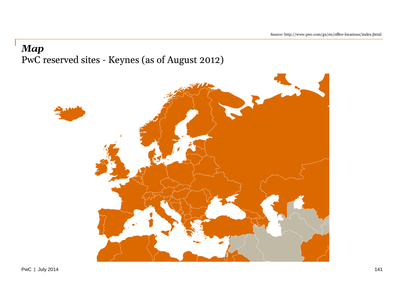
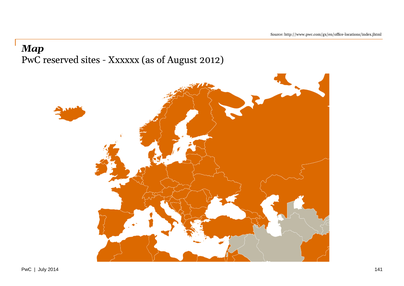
Keynes: Keynes -> Xxxxxx (124, 60)
